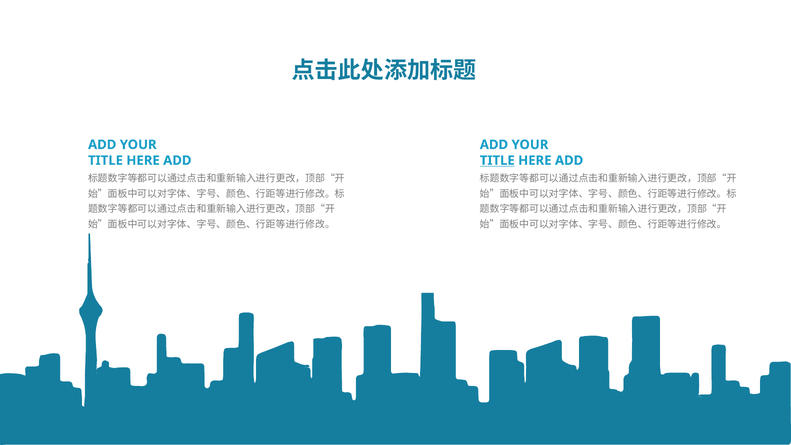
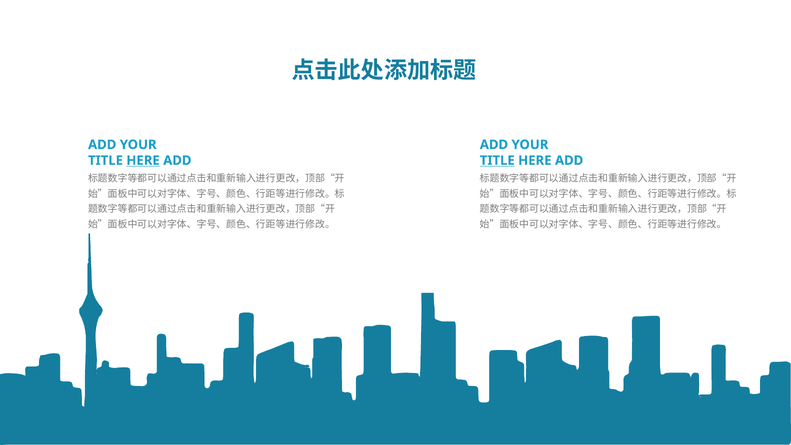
HERE underline: none -> present (143, 160)
